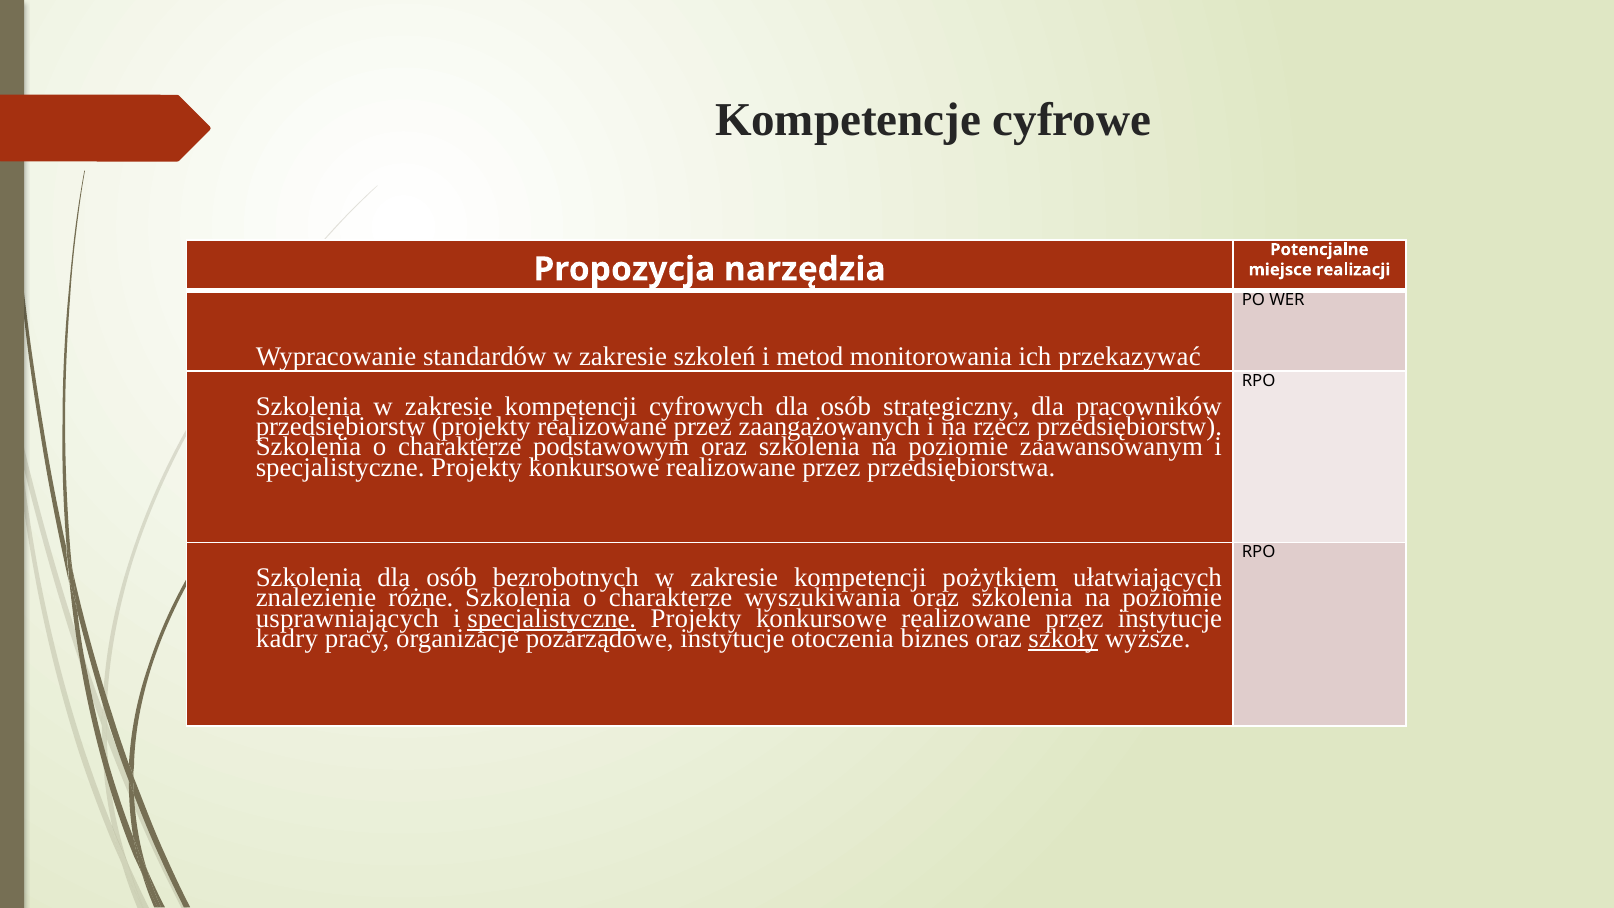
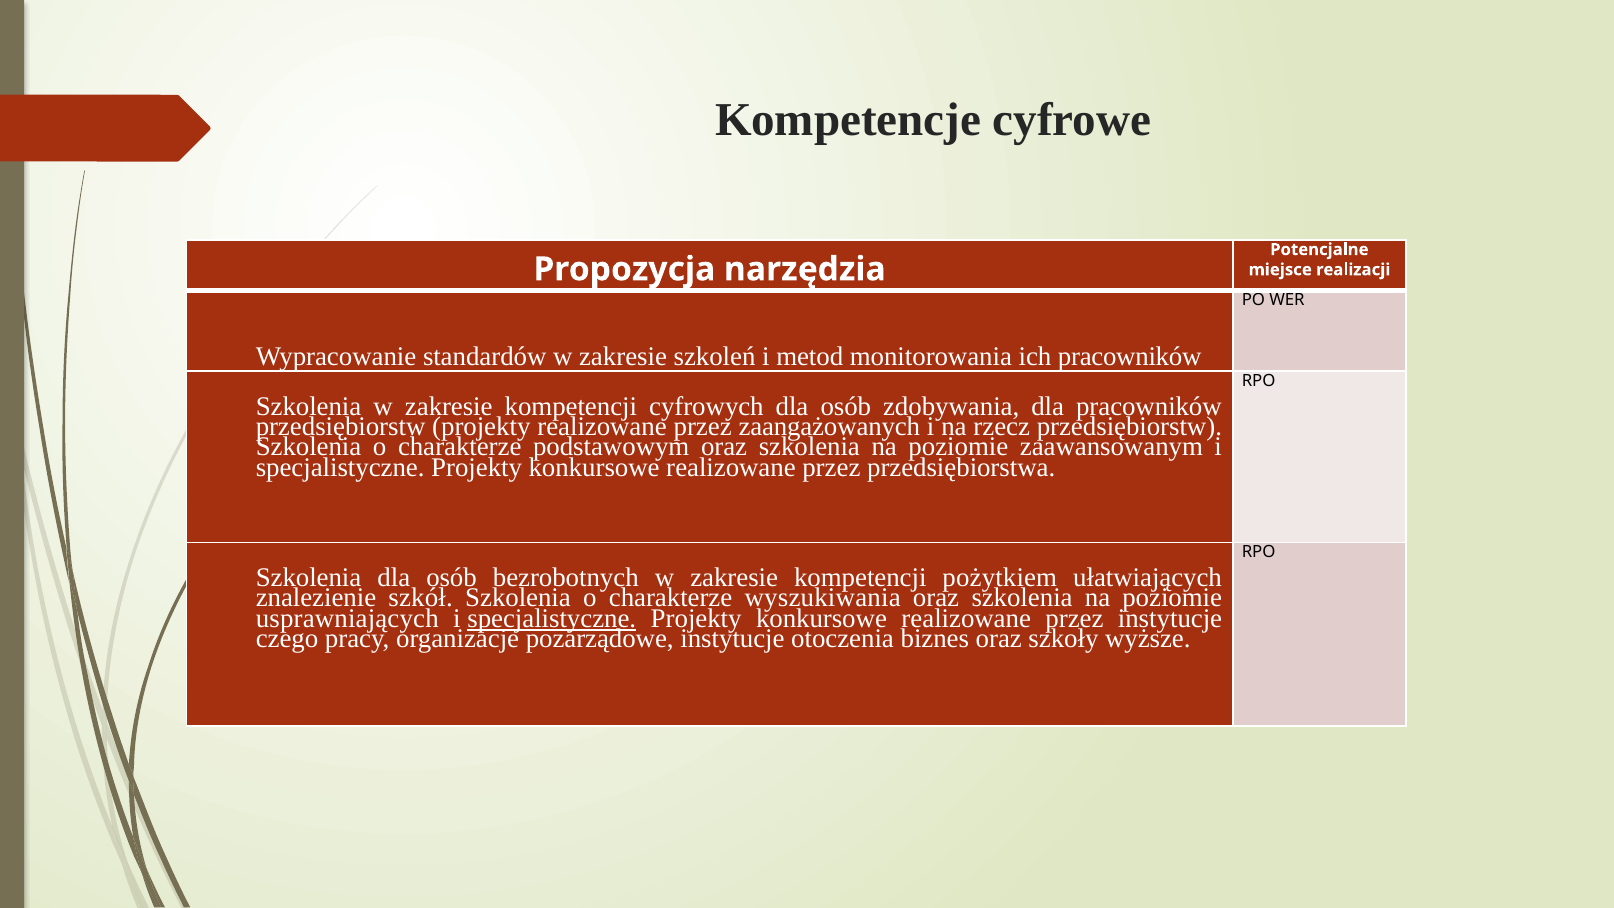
ich przekazywać: przekazywać -> pracowników (1130, 356)
strategiczny: strategiczny -> zdobywania (951, 407)
różne: różne -> szkół (421, 598)
kadry: kadry -> czego (287, 638)
szkoły underline: present -> none (1063, 638)
